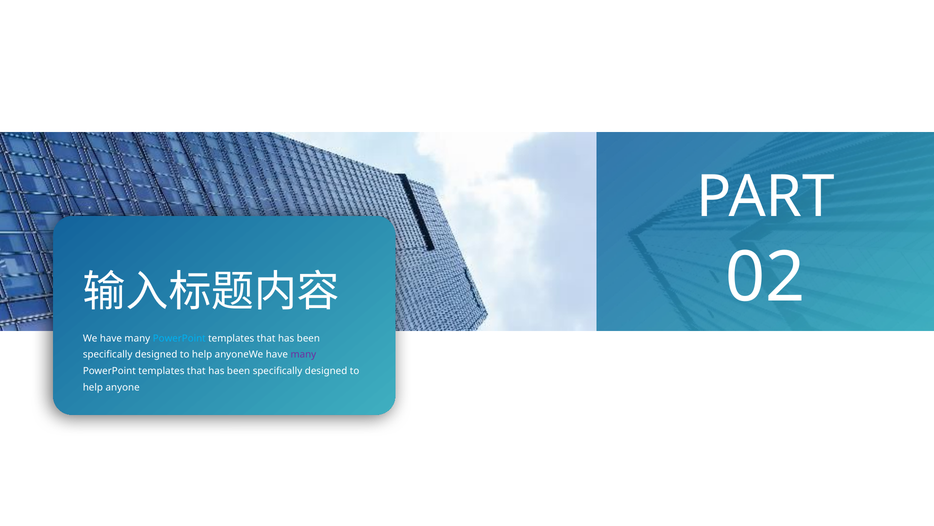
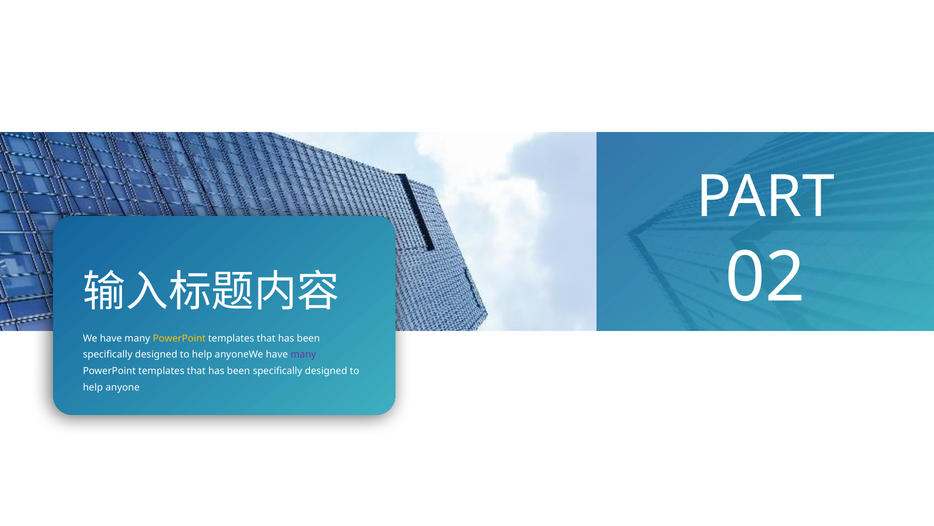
PowerPoint colour: light blue -> yellow (179, 338)
